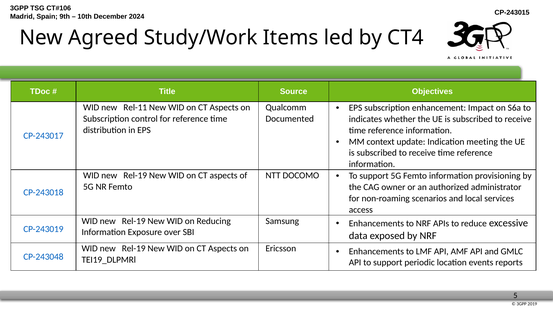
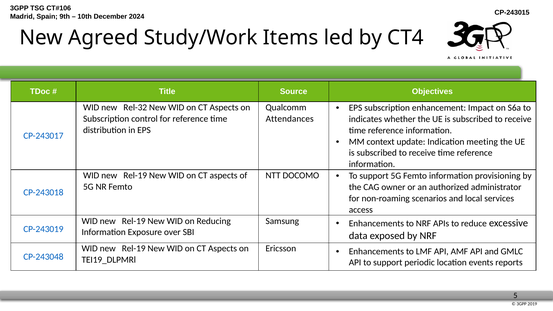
Rel-11: Rel-11 -> Rel-32 (135, 107)
Documented: Documented -> Attendances (290, 119)
